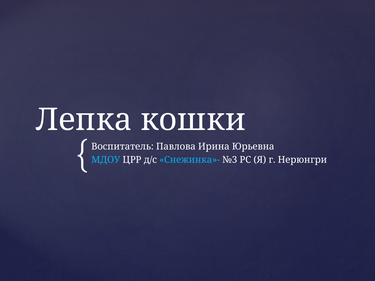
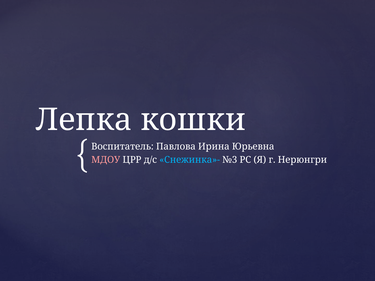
МДОУ colour: light blue -> pink (106, 160)
